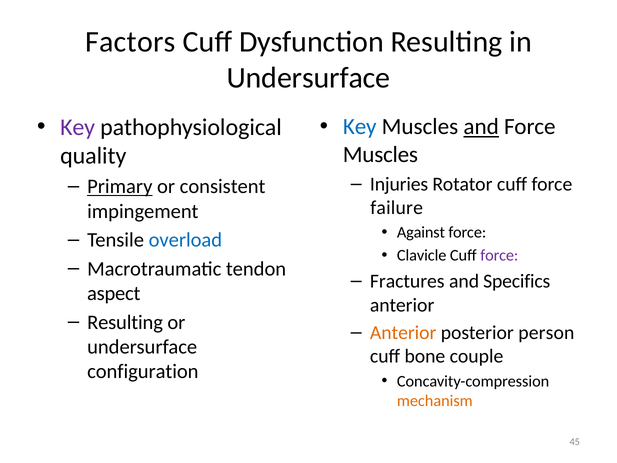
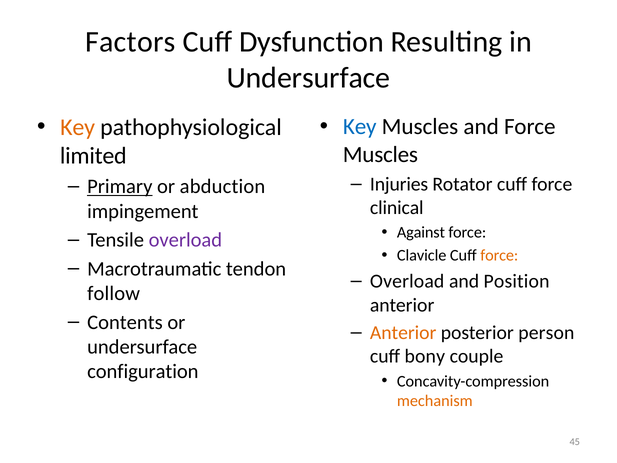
and underline: present -> none (481, 127)
Key colour: purple -> orange (78, 127)
quality: quality -> limited (93, 156)
consistent: consistent -> abduction (223, 186)
failure: failure -> clinical (397, 208)
overload colour: blue -> purple (185, 240)
force colour: purple -> orange (499, 255)
Fractures: Fractures -> Overload (407, 281)
Specifics: Specifics -> Position (517, 281)
aspect: aspect -> follow (114, 293)
Resulting: Resulting -> Contents (125, 322)
bone: bone -> bony (425, 356)
